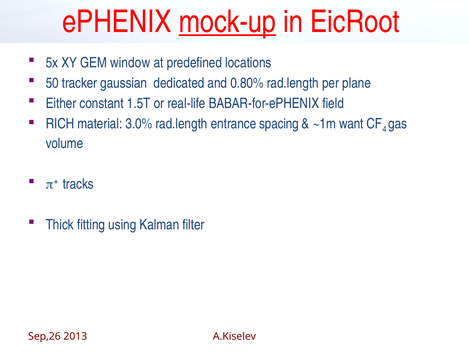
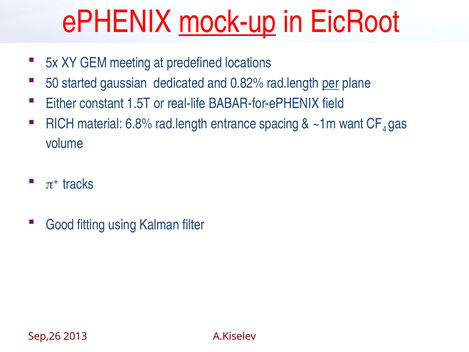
window: window -> meeting (130, 63)
tracker: tracker -> started (80, 83)
0.80%: 0.80% -> 0.82% (247, 83)
per underline: none -> present (330, 83)
3.0%: 3.0% -> 6.8% (139, 124)
Thick: Thick -> Good (60, 225)
